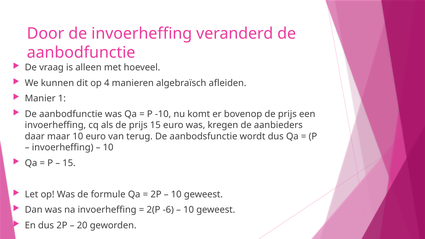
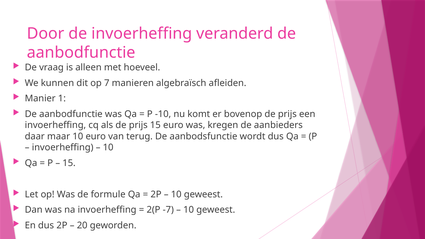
4: 4 -> 7 (107, 83)
-6: -6 -> -7 (168, 210)
